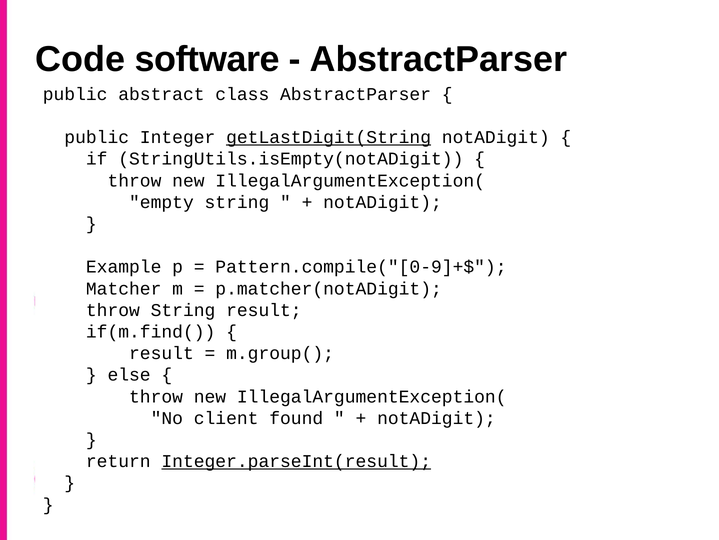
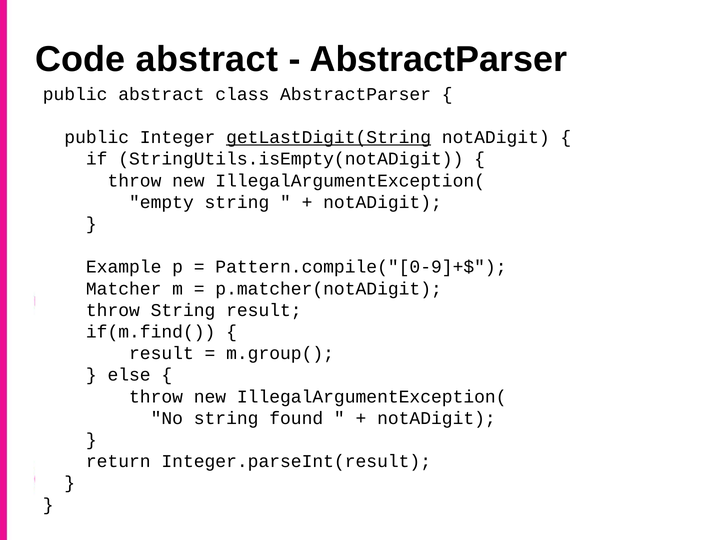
Code software: software -> abstract (207, 59)
No client: client -> string (226, 418)
Integer.parseInt(result underline: present -> none (296, 461)
